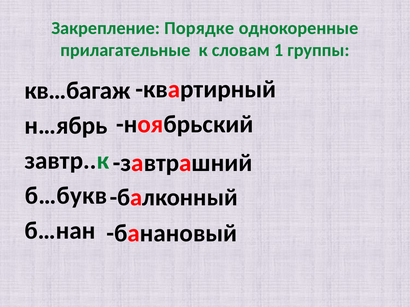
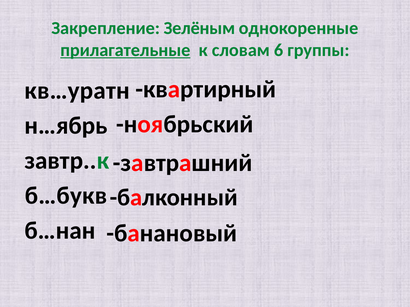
Порядке: Порядке -> Зелёным (199, 28)
прилагательные underline: none -> present (125, 50)
1: 1 -> 6 (279, 50)
кв…багаж: кв…багаж -> кв…уратн (77, 91)
